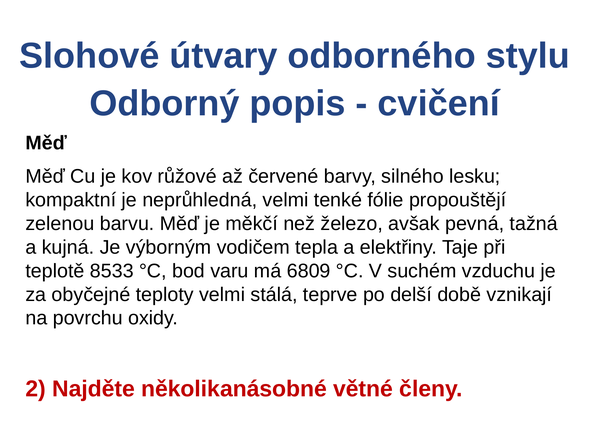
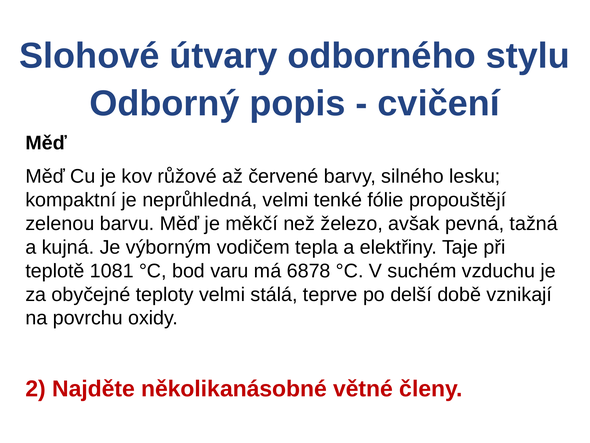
8533: 8533 -> 1081 (112, 271)
6809: 6809 -> 6878 (309, 271)
